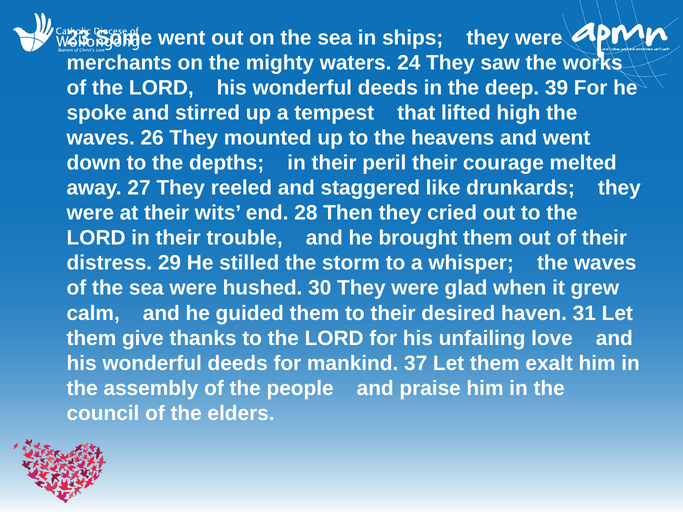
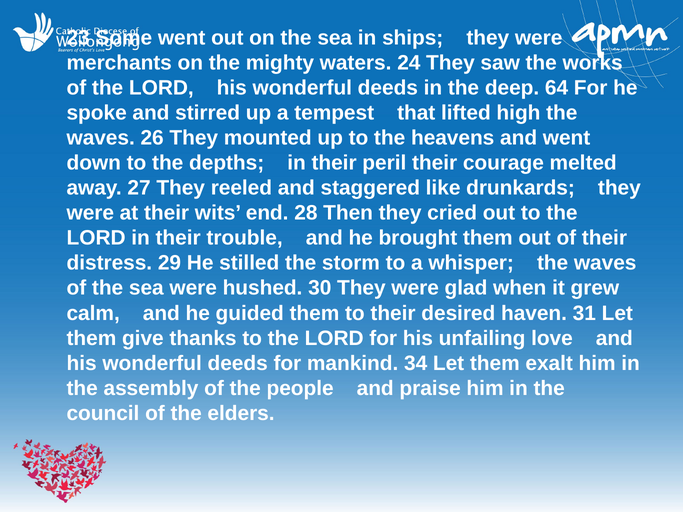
39: 39 -> 64 (557, 88)
37: 37 -> 34 (416, 363)
